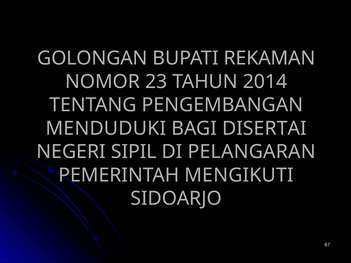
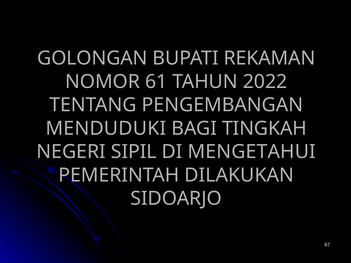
23: 23 -> 61 (156, 82)
2014: 2014 -> 2022 (265, 82)
DISERTAI: DISERTAI -> TINGKAH (264, 129)
PELANGARAN: PELANGARAN -> MENGETAHUI (252, 152)
MENGIKUTI: MENGIKUTI -> DILAKUKAN (239, 175)
